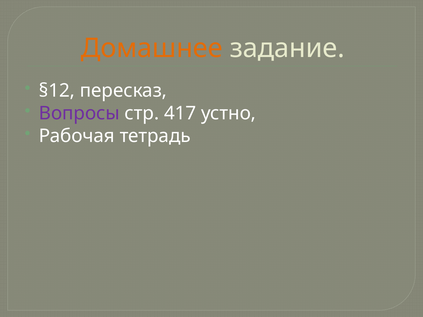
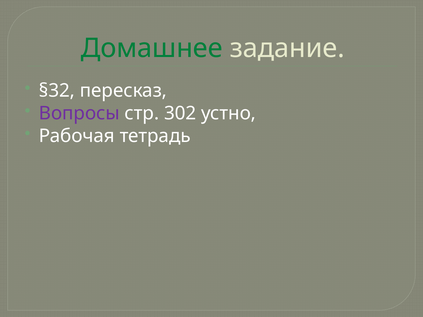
Домашнее colour: orange -> green (152, 48)
§12: §12 -> §32 (57, 91)
417: 417 -> 302 (180, 113)
